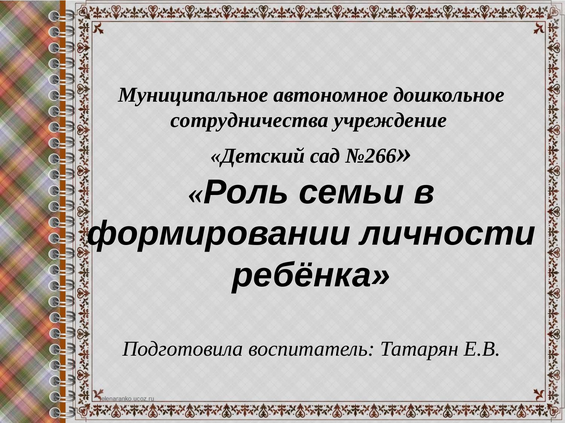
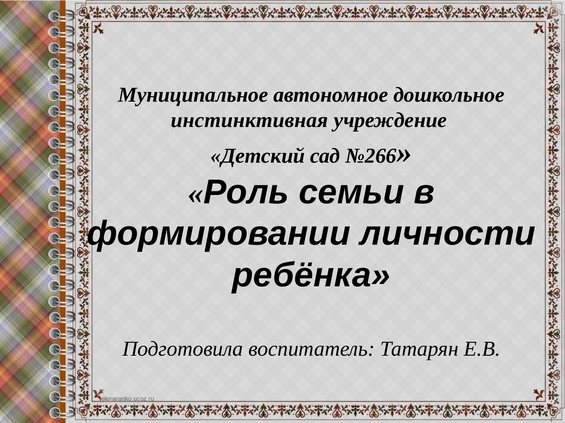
сотрудничества: сотрудничества -> инстинктивная (249, 120)
